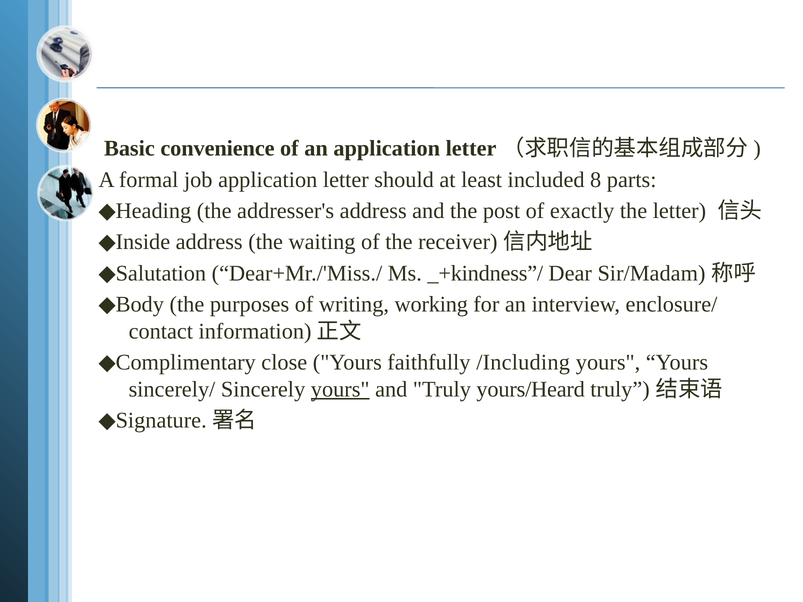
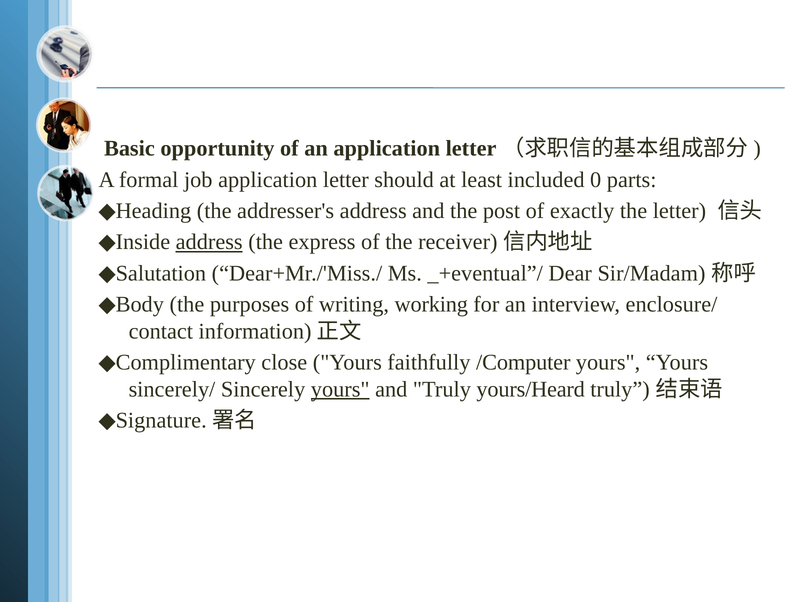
convenience: convenience -> opportunity (217, 148)
8: 8 -> 0 (596, 180)
address underline: none -> present (209, 242)
waiting: waiting -> express (322, 242)
_+kindness”/: _+kindness”/ -> _+eventual”/ (485, 273)
/Including: /Including -> /Computer (523, 363)
